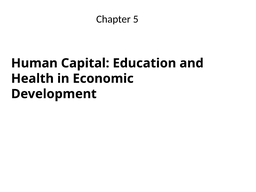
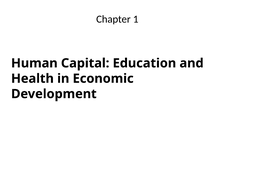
5: 5 -> 1 (136, 19)
